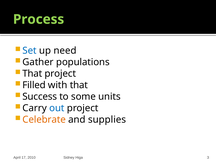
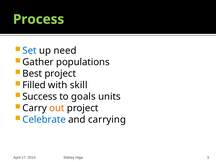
That: That -> Best (32, 74)
with that: that -> skill (79, 85)
some: some -> goals (83, 97)
out colour: blue -> orange (57, 108)
Celebrate colour: orange -> blue (44, 120)
supplies: supplies -> carrying (107, 120)
